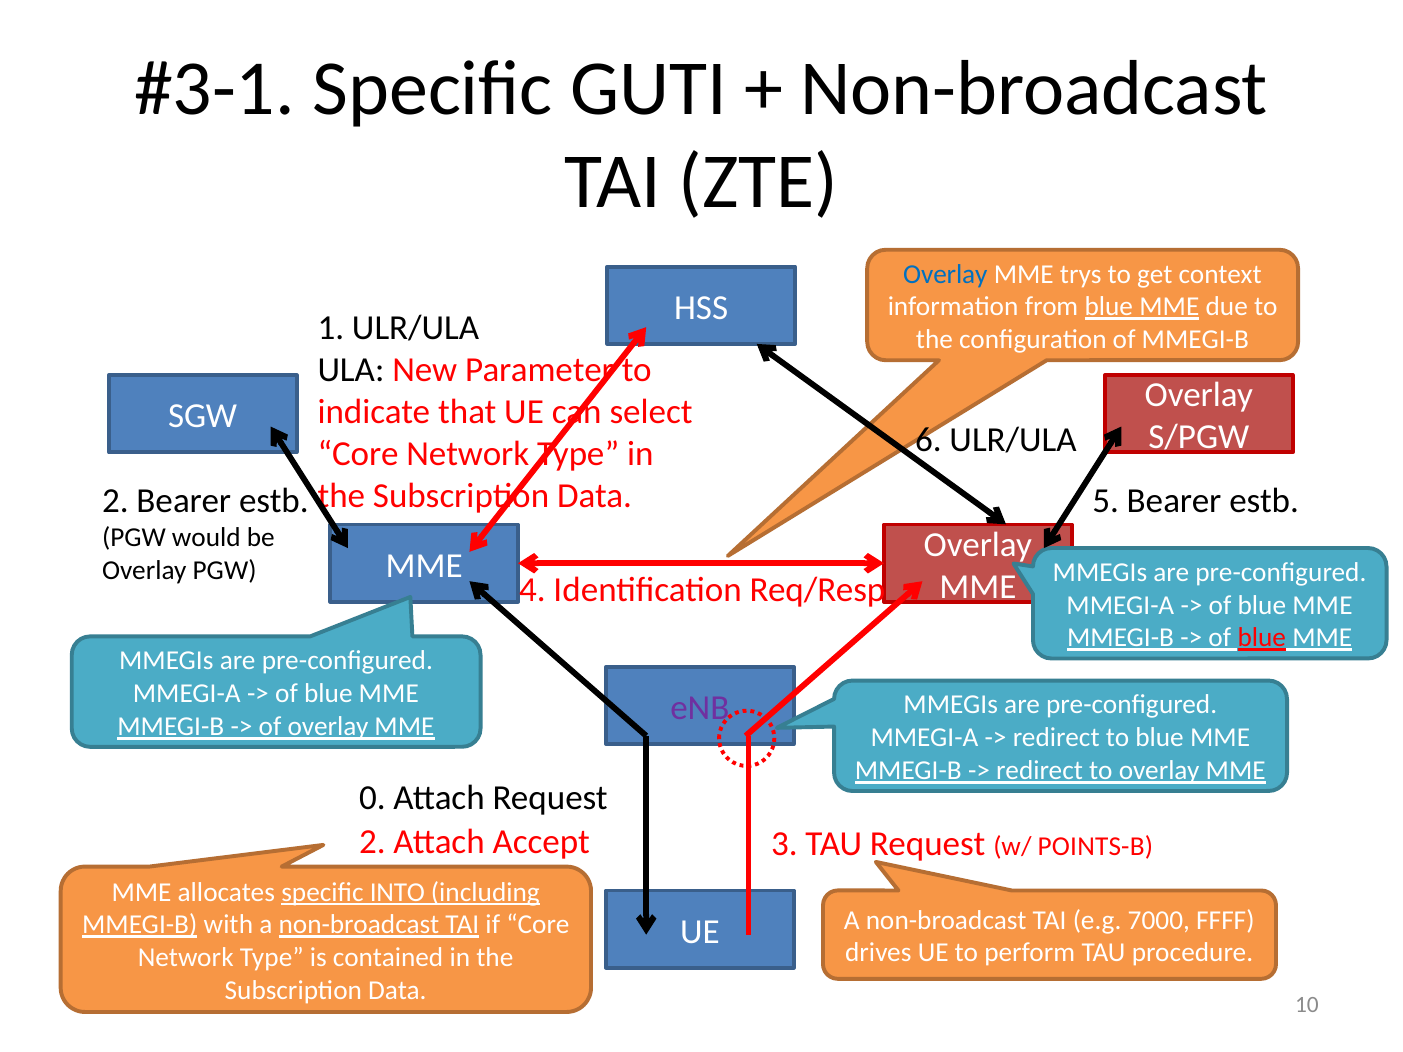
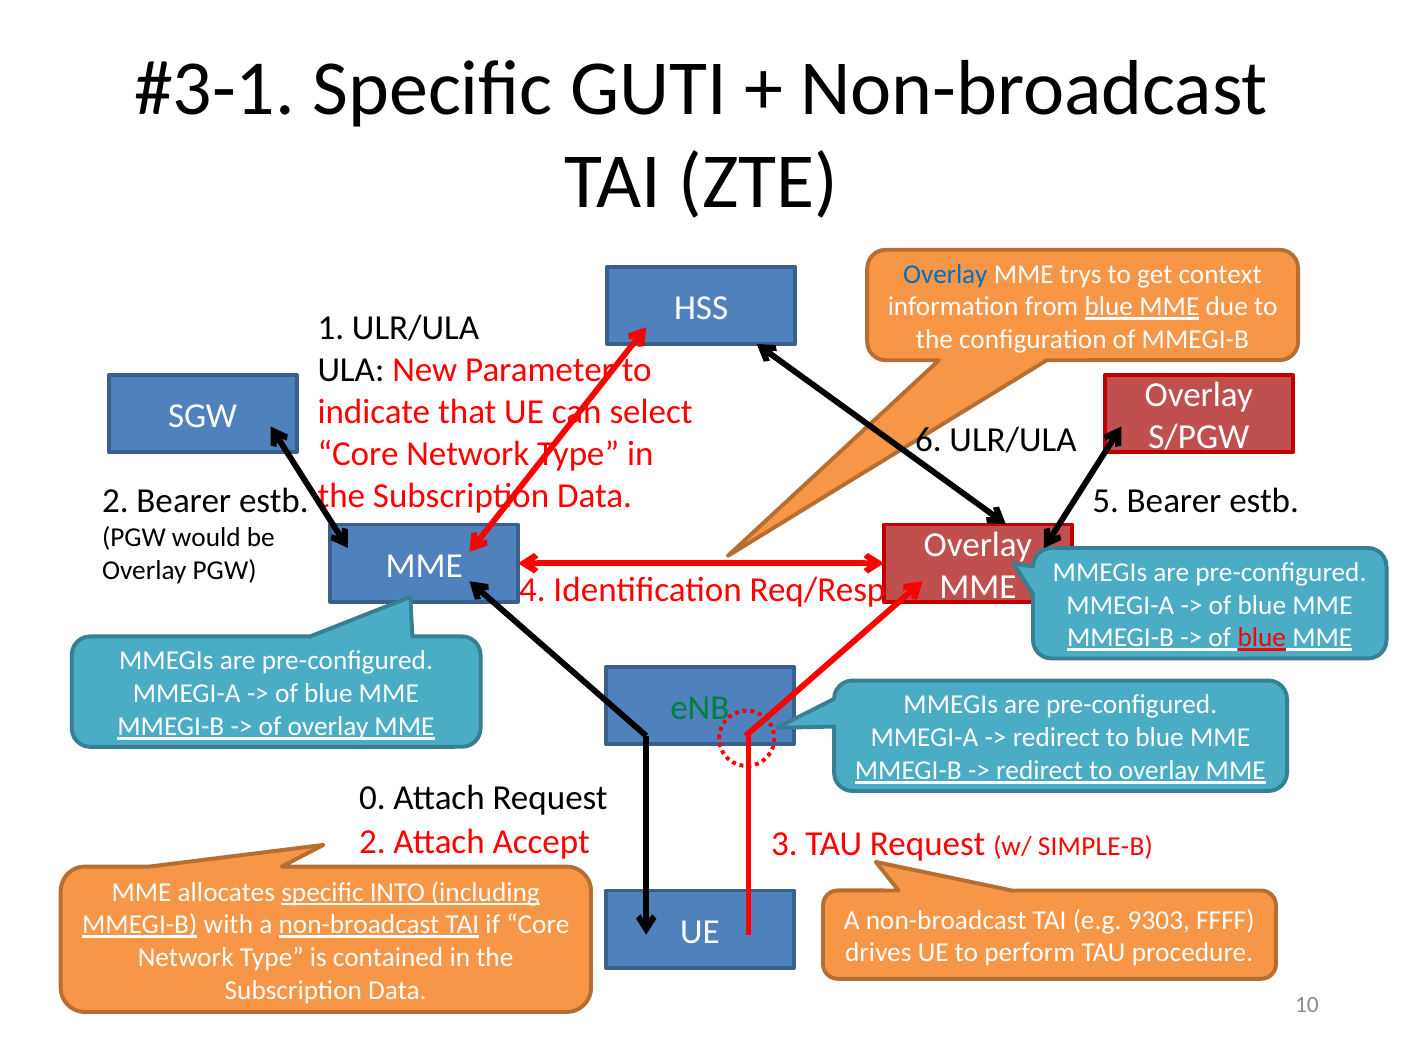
eNB colour: purple -> green (700, 708)
POINTS-B: POINTS-B -> SIMPLE-B (1095, 846)
7000: 7000 -> 9303 (1159, 920)
